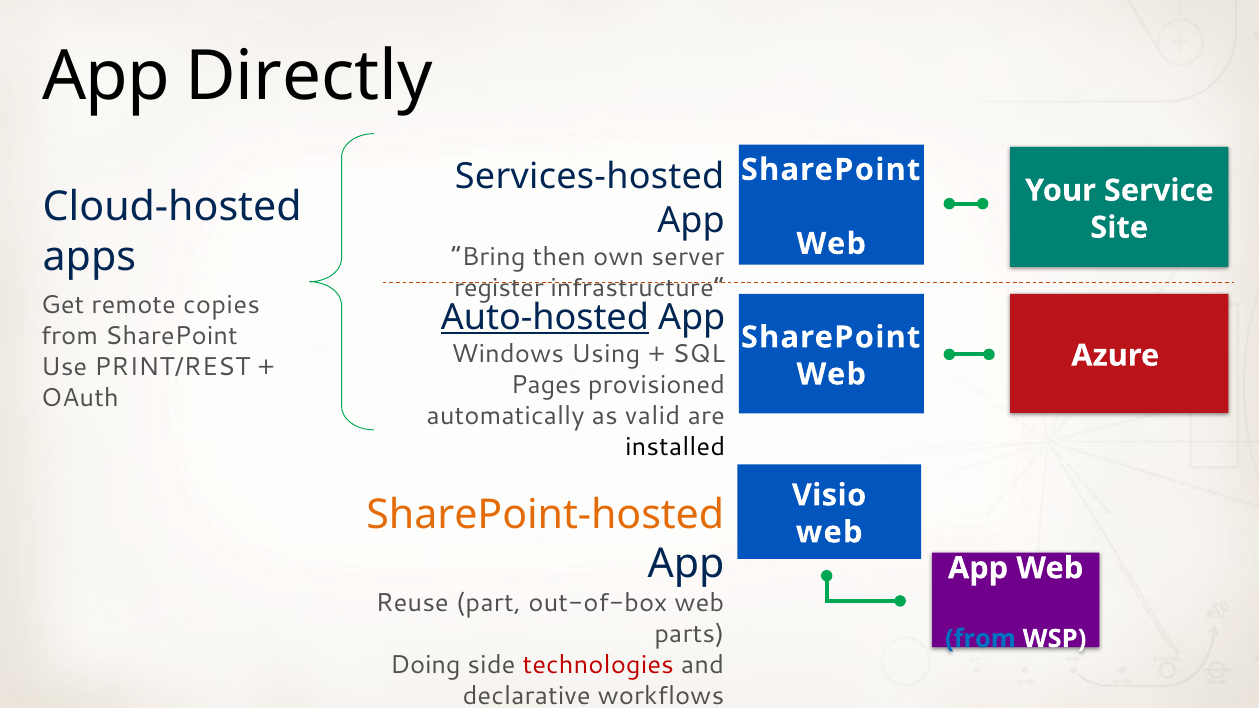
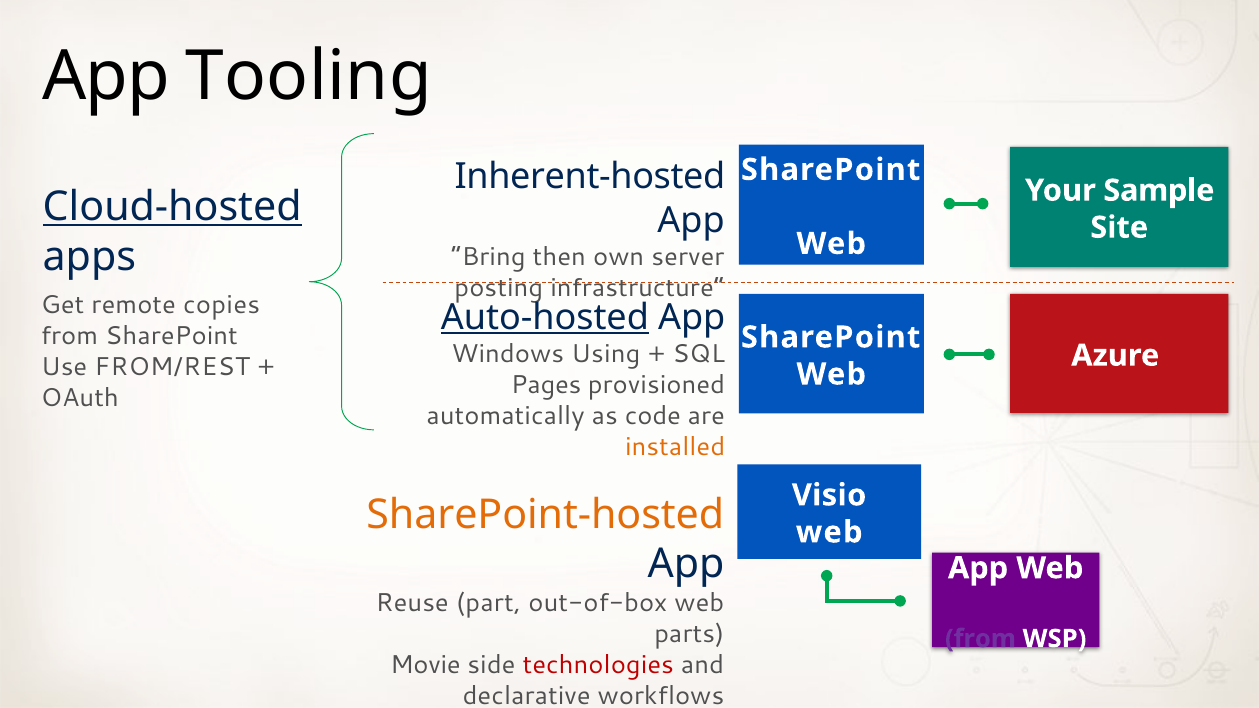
Directly: Directly -> Tooling (309, 76)
Services-hosted: Services-hosted -> Inherent-hosted (590, 177)
Service: Service -> Sample (1159, 191)
Cloud-hosted underline: none -> present (172, 207)
register: register -> posting (499, 288)
PRINT/REST: PRINT/REST -> FROM/REST (172, 367)
valid: valid -> code (653, 416)
installed colour: black -> orange (675, 447)
from colour: blue -> purple (980, 639)
Doing: Doing -> Movie (425, 665)
